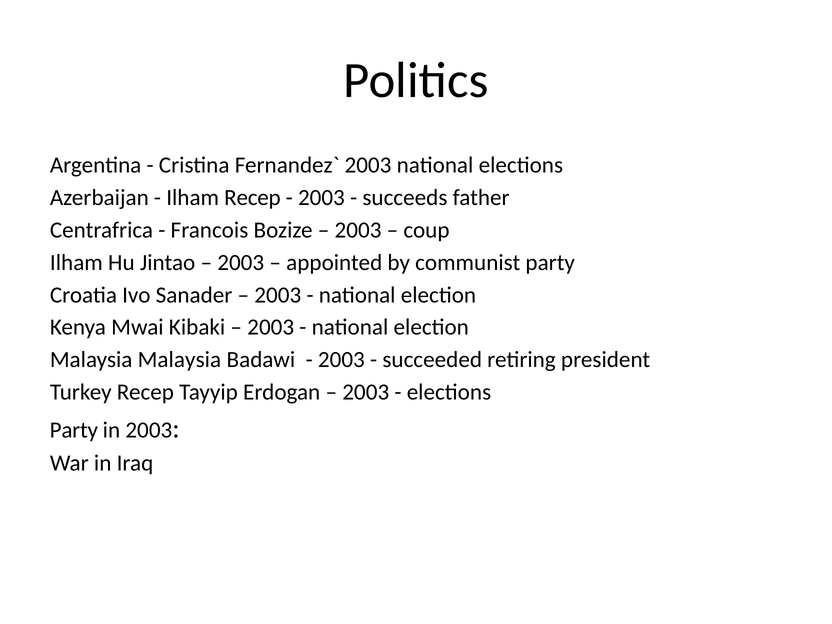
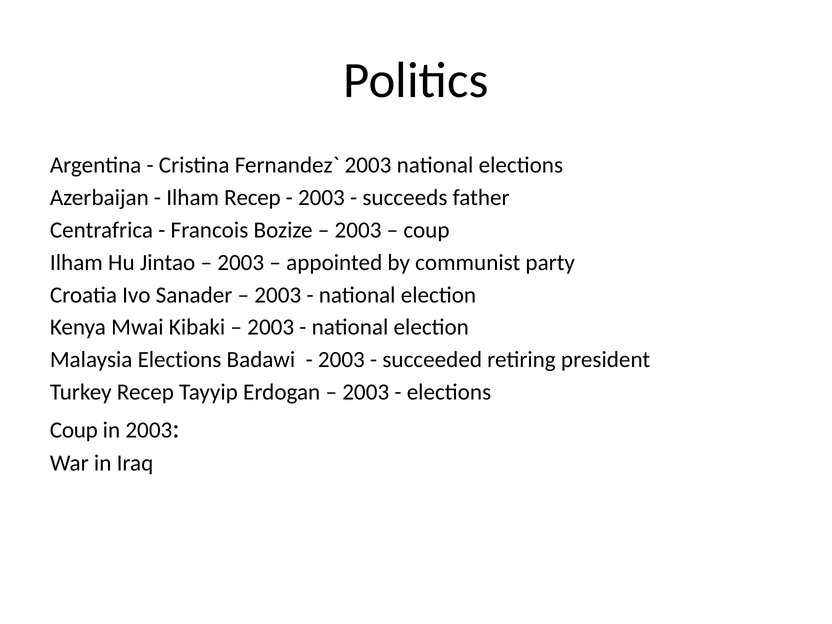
Malaysia Malaysia: Malaysia -> Elections (179, 360)
Party: Party -> Coup (74, 430)
